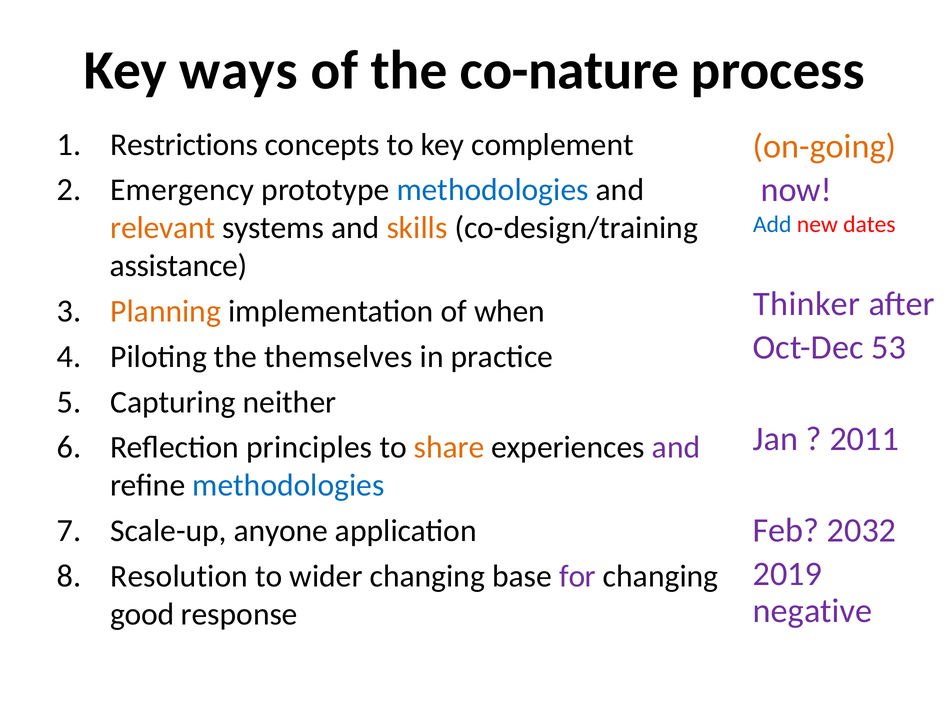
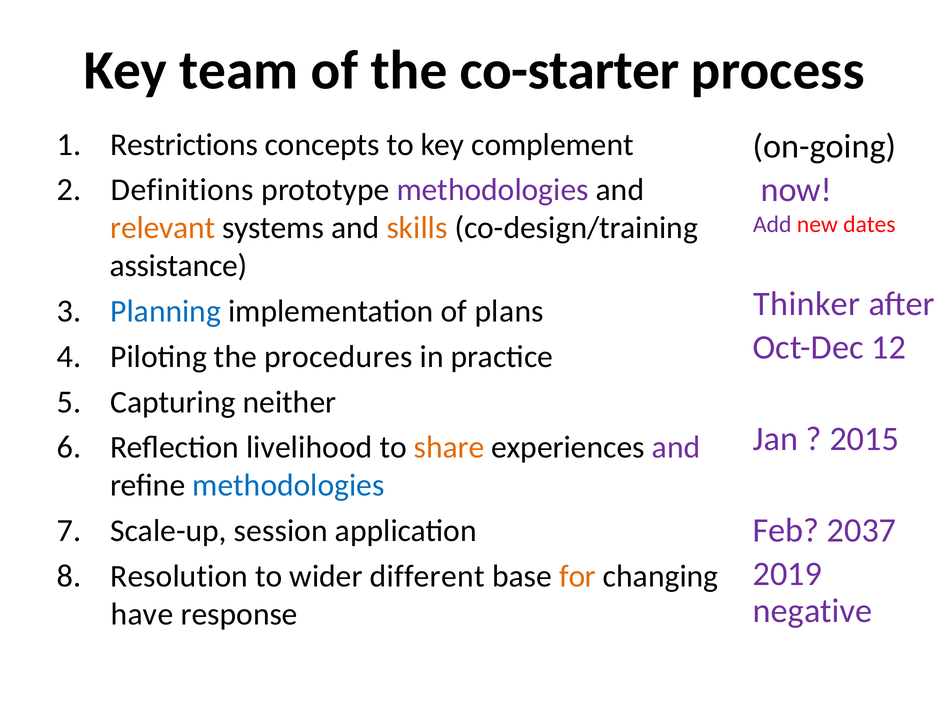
ways: ways -> team (239, 70)
co-nature: co-nature -> co-starter (570, 70)
on-going colour: orange -> black (825, 146)
Emergency: Emergency -> Definitions (182, 190)
methodologies colour: blue -> purple (493, 190)
Add colour: blue -> purple (772, 224)
Planning colour: orange -> blue (166, 311)
when: when -> plans (509, 311)
53: 53 -> 12 (889, 348)
themselves: themselves -> procedures (338, 357)
2011: 2011 -> 2015 (864, 439)
principles: principles -> livelihood (309, 447)
2032: 2032 -> 2037 (862, 530)
anyone: anyone -> session (281, 531)
wider changing: changing -> different (427, 576)
for colour: purple -> orange (578, 576)
good: good -> have (142, 614)
